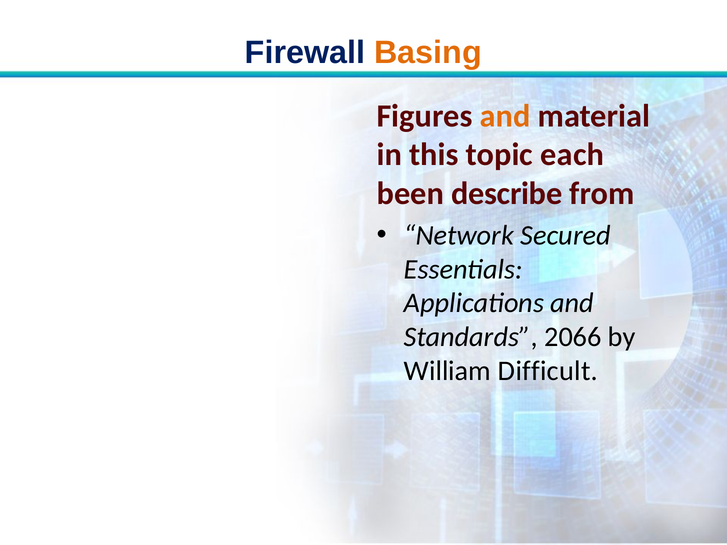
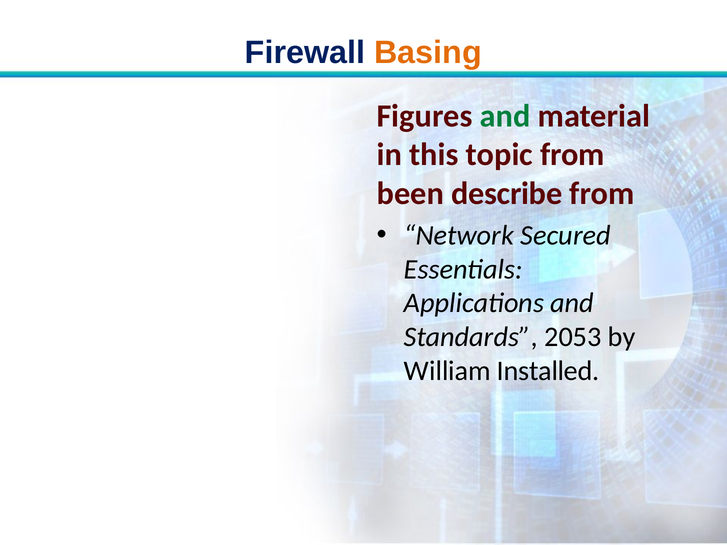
and colour: orange -> green (505, 116)
topic each: each -> from (573, 155)
2066: 2066 -> 2053 (573, 337)
Difficult: Difficult -> Installed (548, 371)
